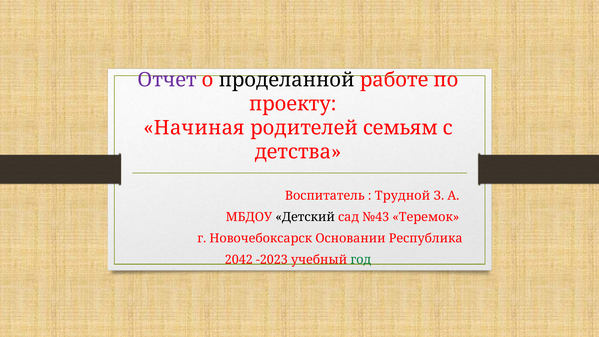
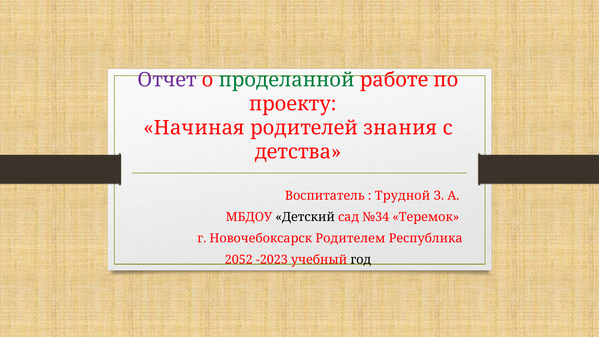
проделанной colour: black -> green (287, 80)
семьям: семьям -> знания (400, 128)
№43: №43 -> №34 (376, 217)
Основании: Основании -> Родителем (350, 238)
2042: 2042 -> 2052 (239, 260)
год colour: green -> black (361, 260)
